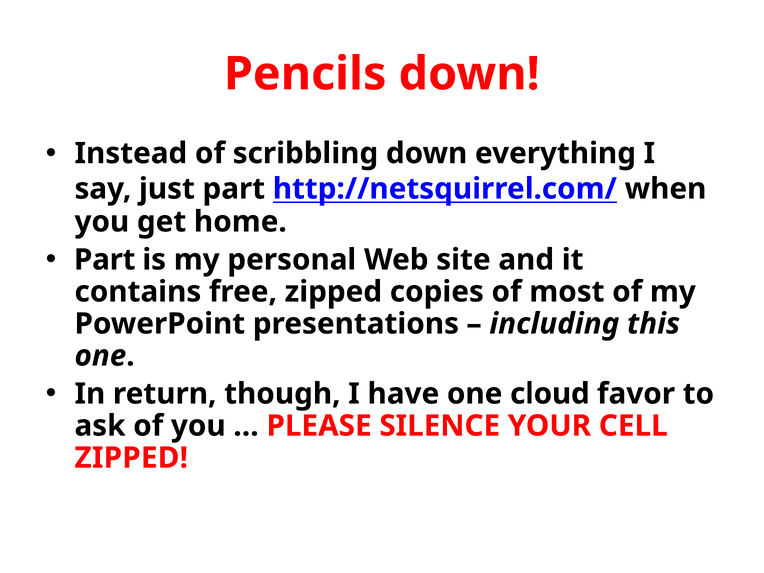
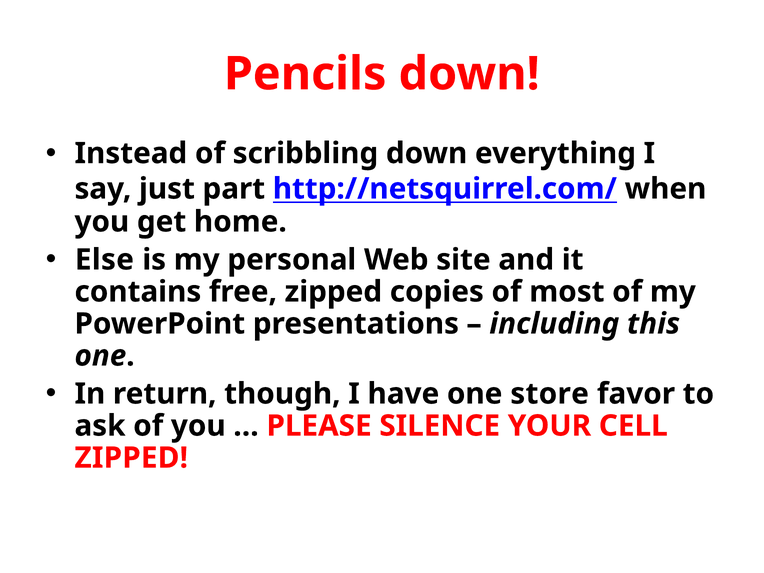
Part: Part -> Else (104, 260)
cloud: cloud -> store (550, 394)
